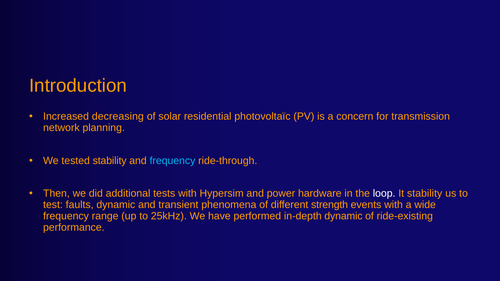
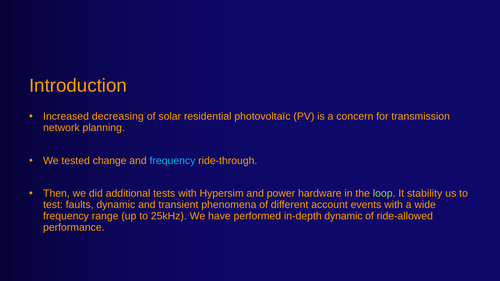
tested stability: stability -> change (110, 161)
loop colour: white -> light green (384, 194)
strength: strength -> account (330, 205)
ride-existing: ride-existing -> ride-allowed (405, 216)
